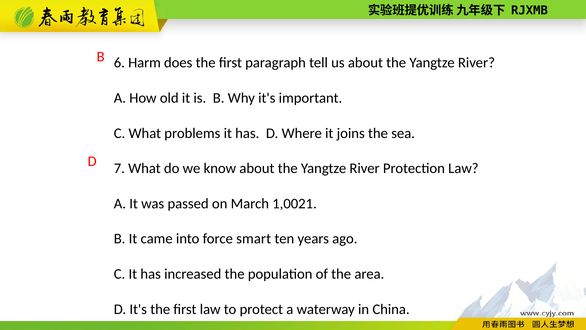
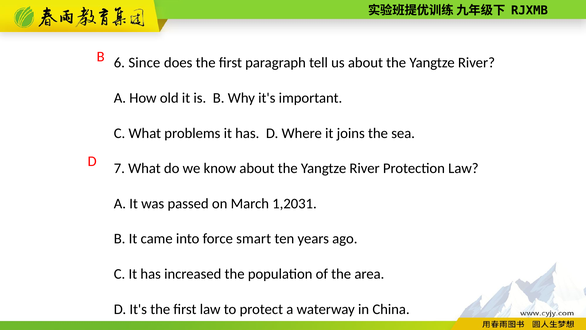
Harm: Harm -> Since (144, 63)
1,0021: 1,0021 -> 1,2031 (295, 203)
